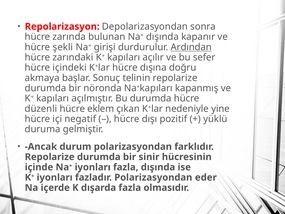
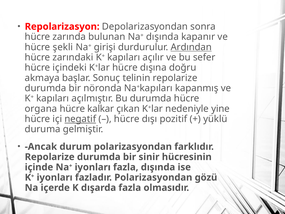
düzenli: düzenli -> organa (41, 109)
eklem: eklem -> kalkar (101, 109)
negatif underline: none -> present (80, 119)
eder: eder -> gözü (206, 177)
